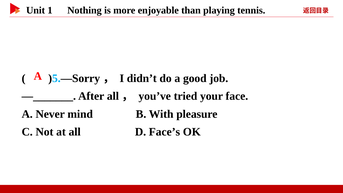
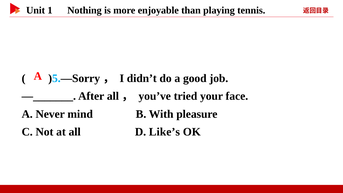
Face’s: Face’s -> Like’s (164, 132)
